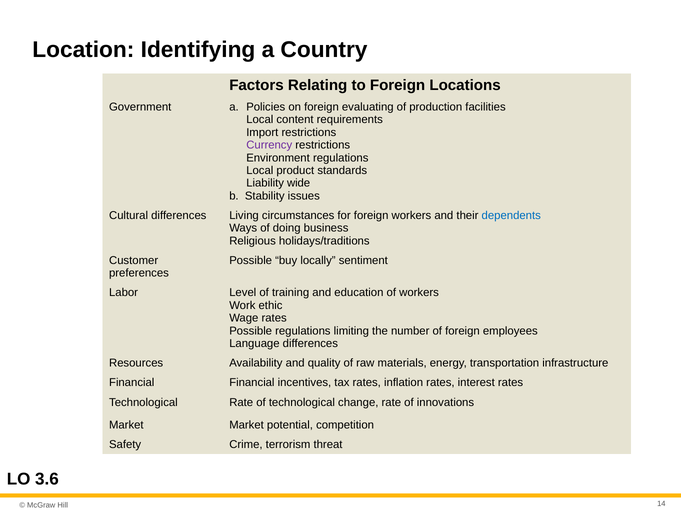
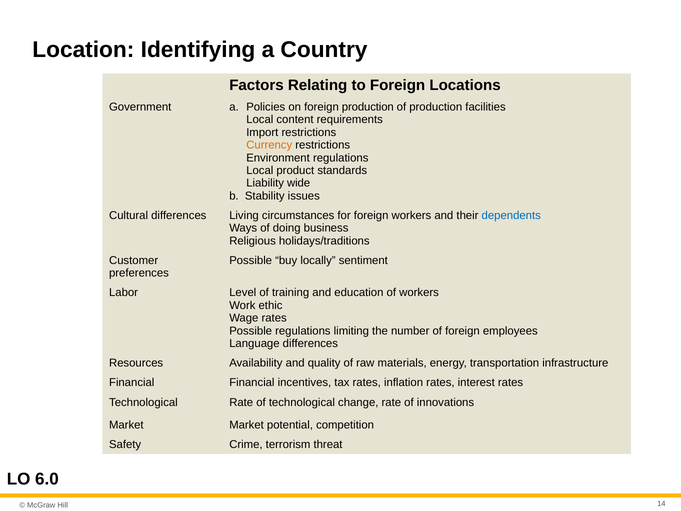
foreign evaluating: evaluating -> production (368, 107)
Currency colour: purple -> orange (269, 145)
3.6: 3.6 -> 6.0 (47, 479)
